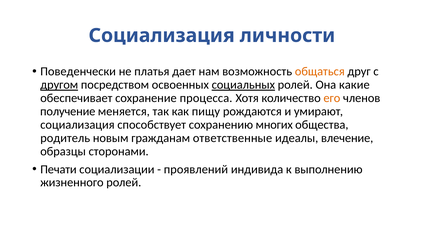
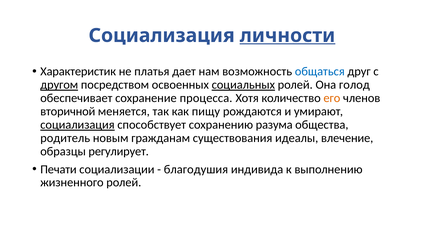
личности underline: none -> present (287, 36)
Поведенчески: Поведенчески -> Характеристик (78, 72)
общаться colour: orange -> blue (320, 72)
какие: какие -> голод (354, 85)
получение: получение -> вторичной (68, 112)
социализация underline: none -> present (77, 125)
многих: многих -> разума (274, 125)
ответственные: ответственные -> существования (233, 138)
сторонами: сторонами -> регулирует (119, 152)
проявлений: проявлений -> благодушия (196, 170)
